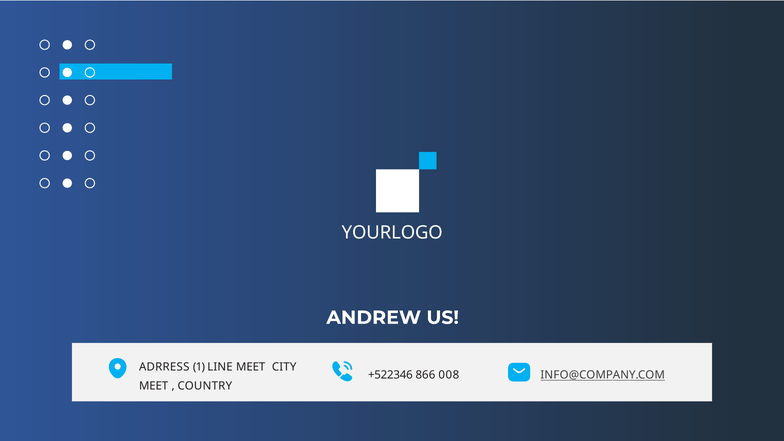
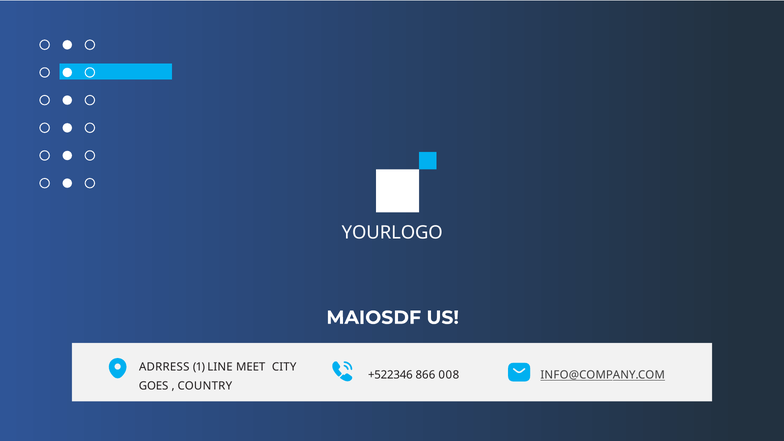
ANDREW: ANDREW -> MAIOSDF (374, 318)
MEET: MEET -> GOES (154, 386)
